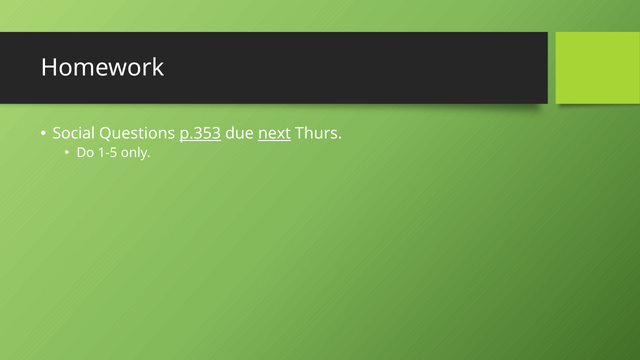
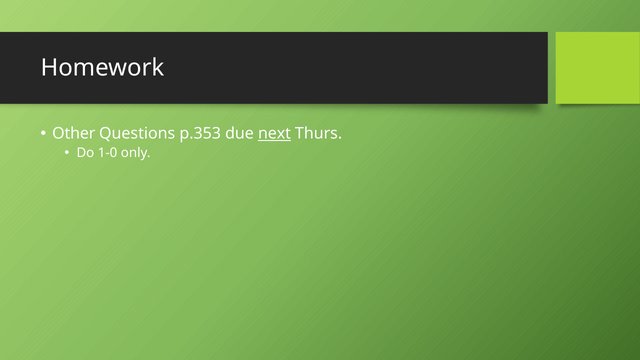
Social: Social -> Other (74, 134)
p.353 underline: present -> none (200, 134)
1-5: 1-5 -> 1-0 (108, 153)
